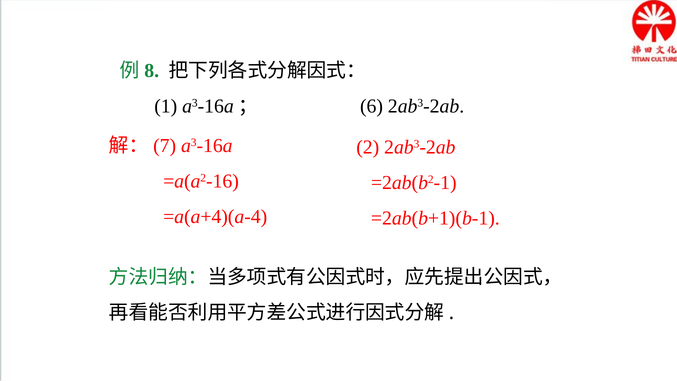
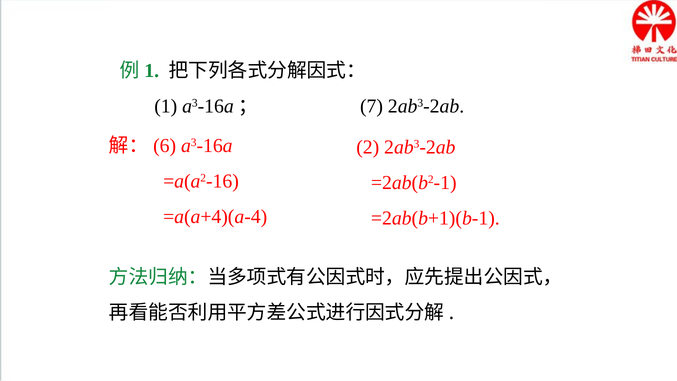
8: 8 -> 1 (152, 71)
6: 6 -> 7 (372, 106)
7: 7 -> 6 (165, 146)
